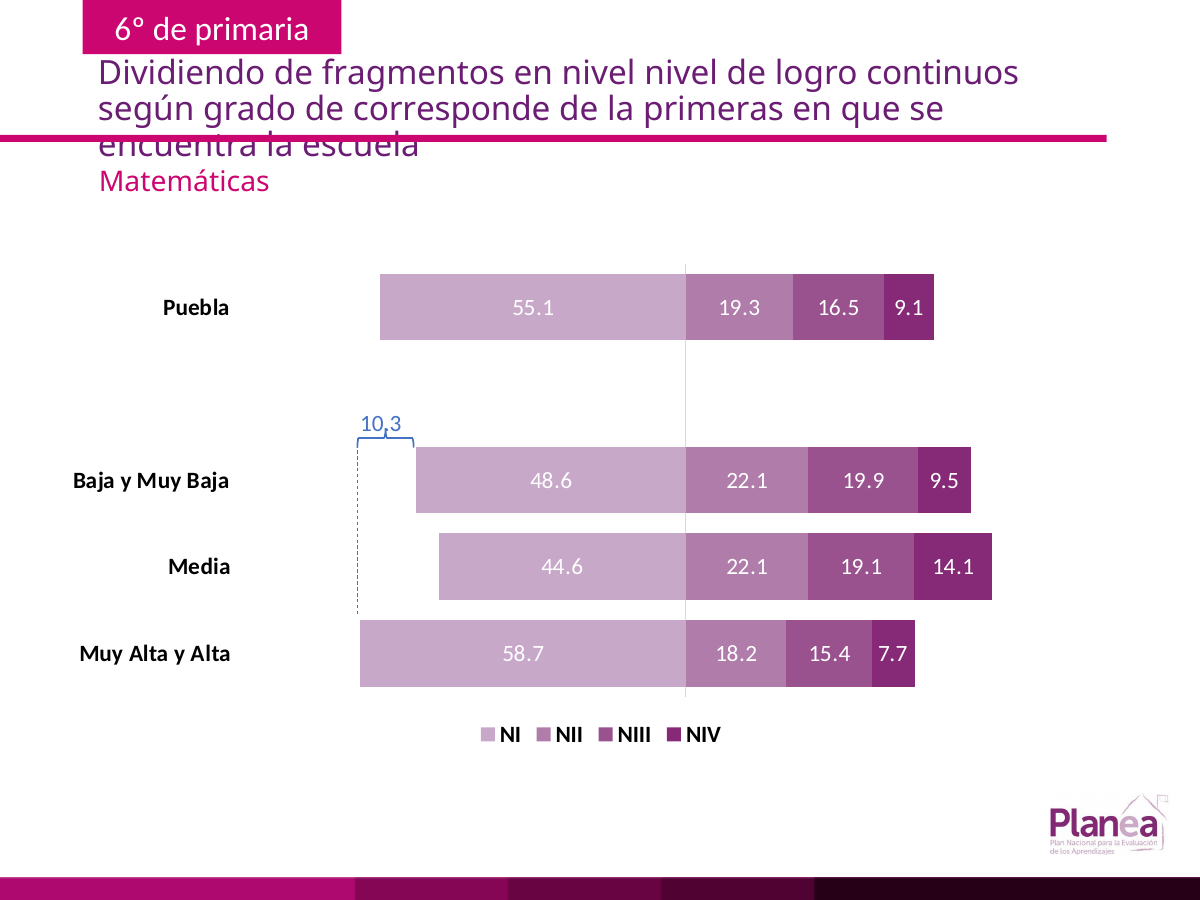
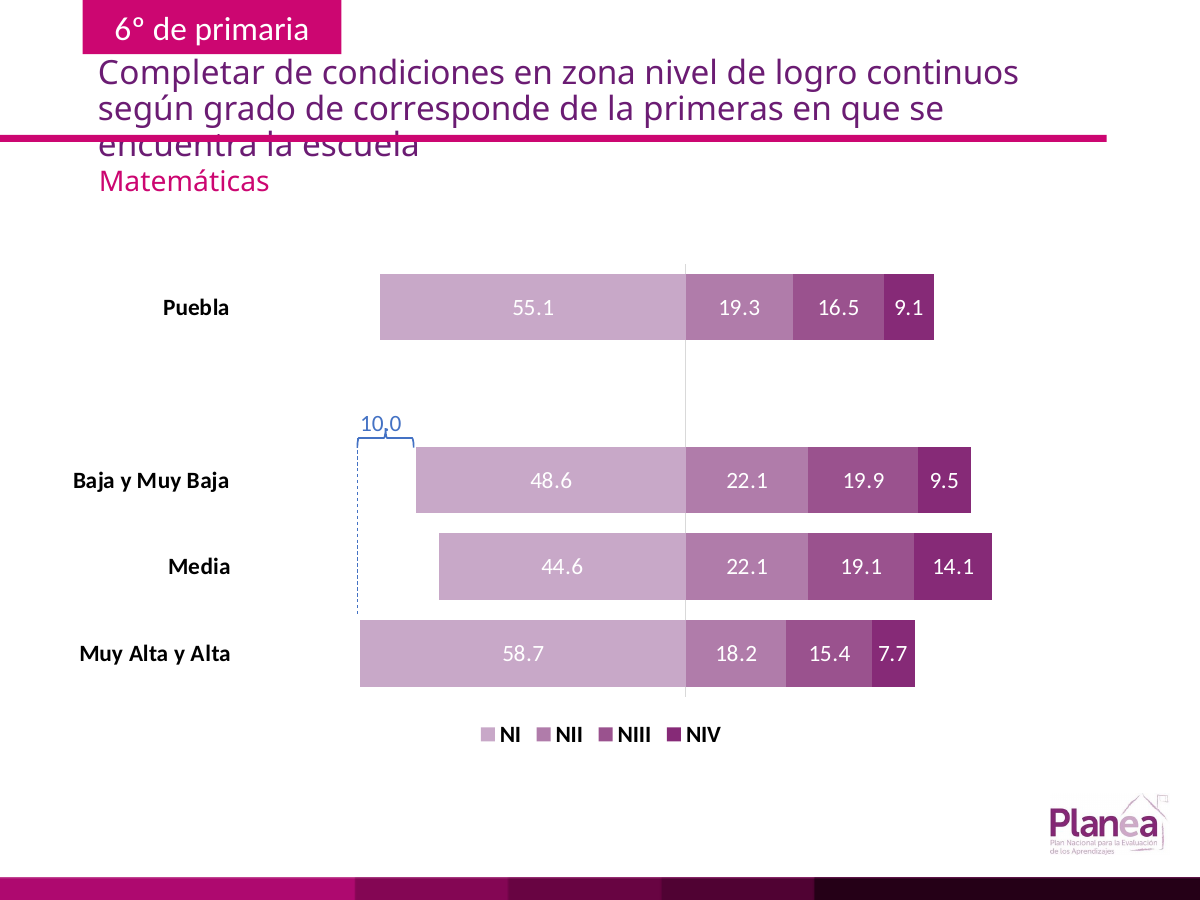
Dividiendo: Dividiendo -> Completar (181, 74)
fragmentos: fragmentos -> condiciones (414, 74)
en nivel: nivel -> zona (599, 74)
10.3: 10.3 -> 10.0 (381, 424)
